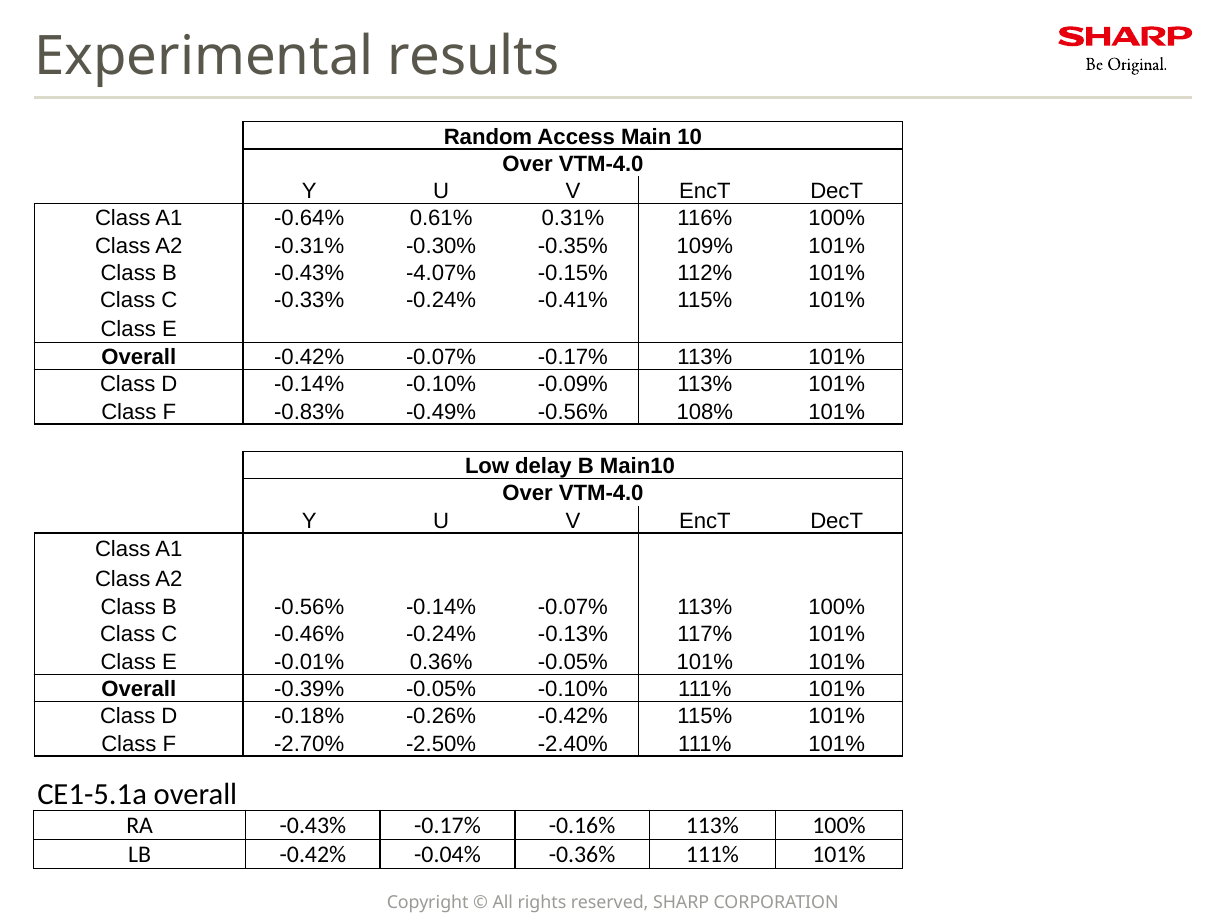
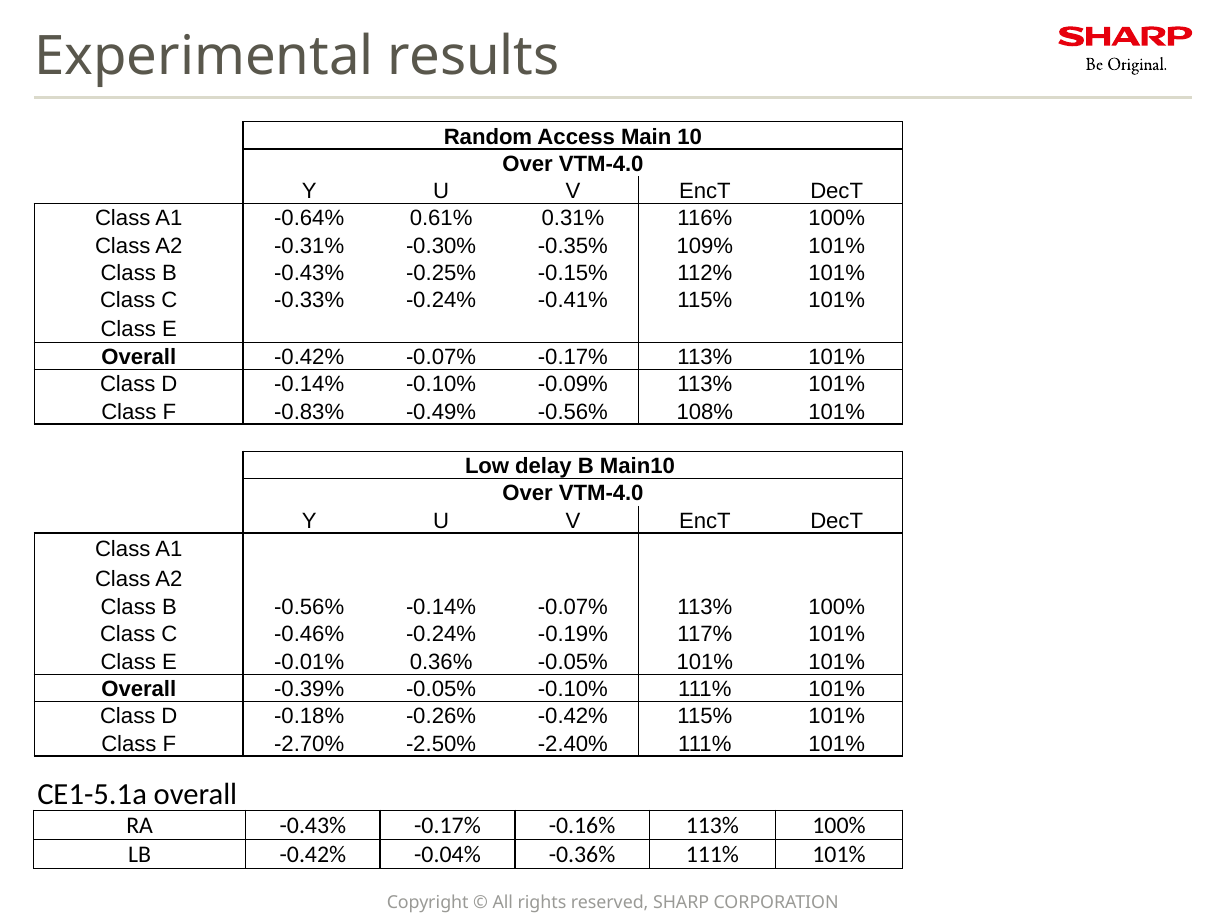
-4.07%: -4.07% -> -0.25% (441, 273)
-0.13%: -0.13% -> -0.19% (573, 635)
